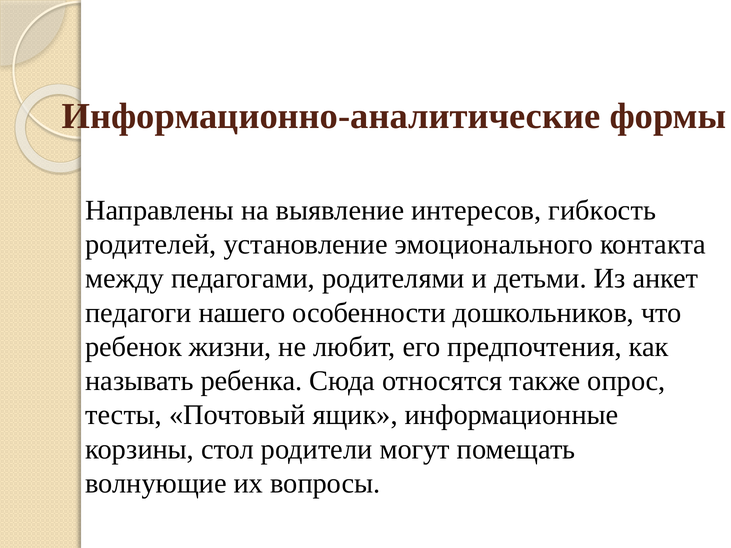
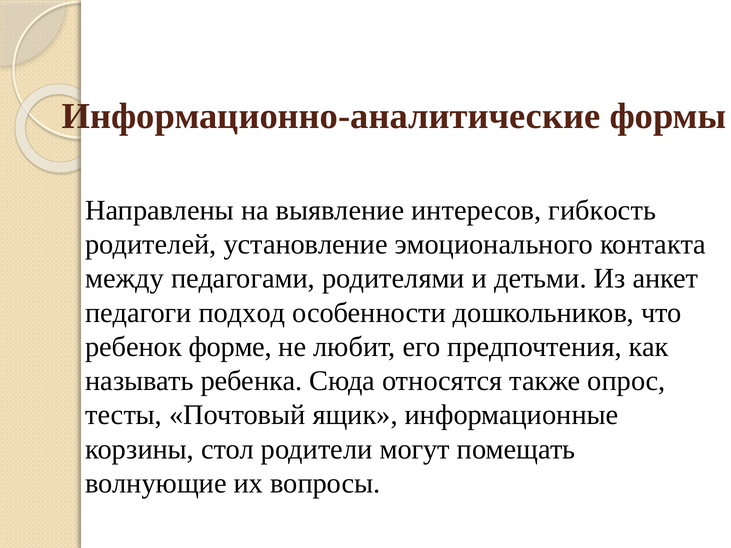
нашего: нашего -> подход (242, 313)
жизни: жизни -> форме (230, 347)
